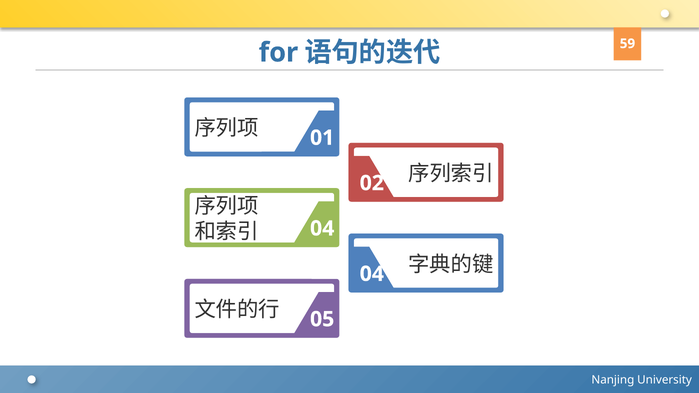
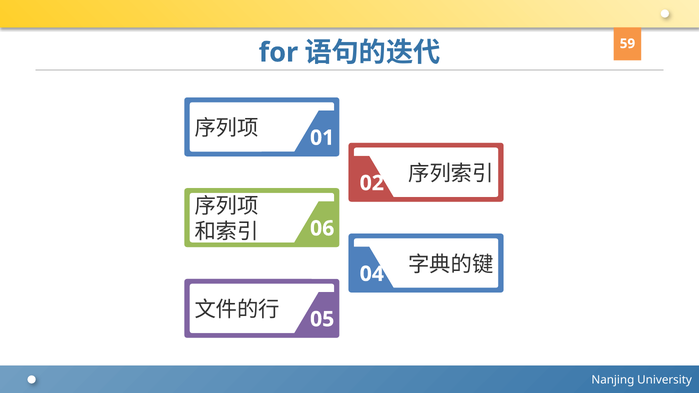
04: 04 -> 06 (322, 229)
